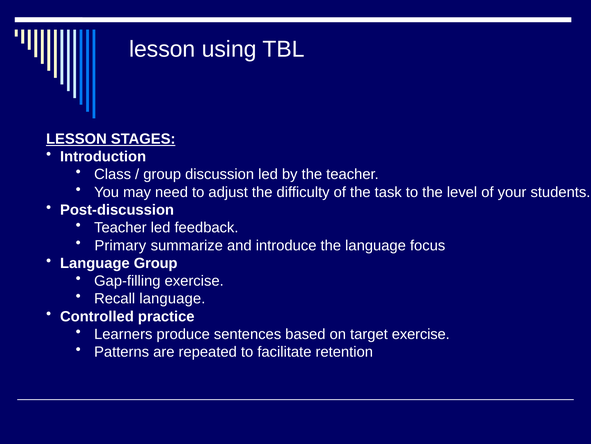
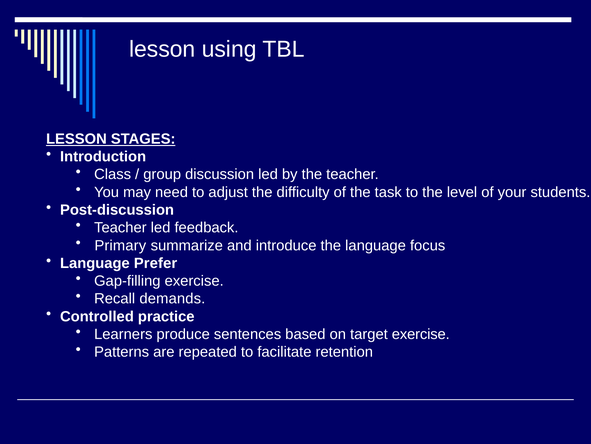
Language Group: Group -> Prefer (156, 263)
Recall language: language -> demands (172, 298)
